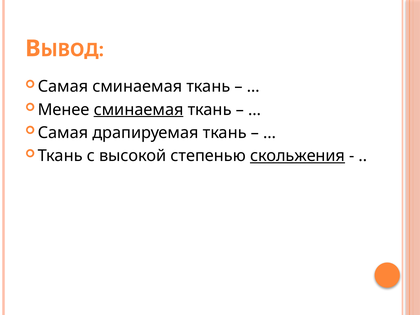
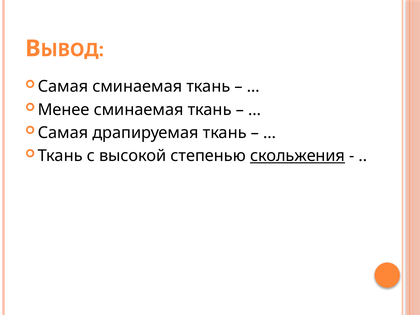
сминаемая underline: present -> none (139, 110)
